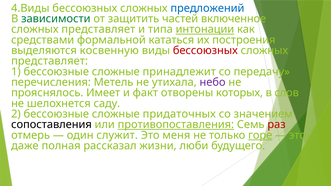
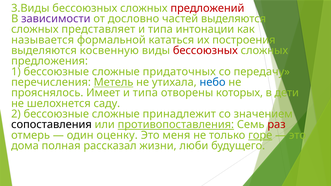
4.Виды: 4.Виды -> 3.Виды (30, 8)
предложений colour: blue -> red (207, 8)
зависимости colour: green -> purple (56, 19)
защитить: защитить -> дословно (134, 19)
частей включенное: включенное -> выделяются (234, 19)
интонации underline: present -> none (205, 29)
средствами: средствами -> называется (43, 40)
представляет: представляет -> предложения (50, 61)
принадлежит: принадлежит -> придаточных (179, 72)
Метель underline: none -> present (114, 82)
небо colour: purple -> blue (213, 82)
факт: факт -> типа (145, 93)
слов: слов -> дети (287, 93)
придаточных: придаточных -> принадлежит (179, 114)
служит: служит -> оценку (117, 135)
даже: даже -> дома (25, 146)
